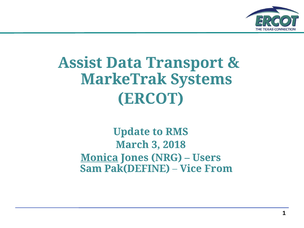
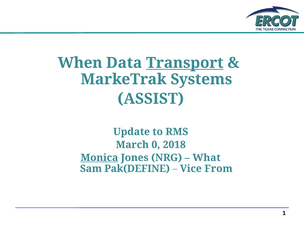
Assist: Assist -> When (80, 63)
Transport underline: none -> present (185, 63)
ERCOT: ERCOT -> ASSIST (151, 99)
3: 3 -> 0 (156, 145)
Users: Users -> What (207, 158)
